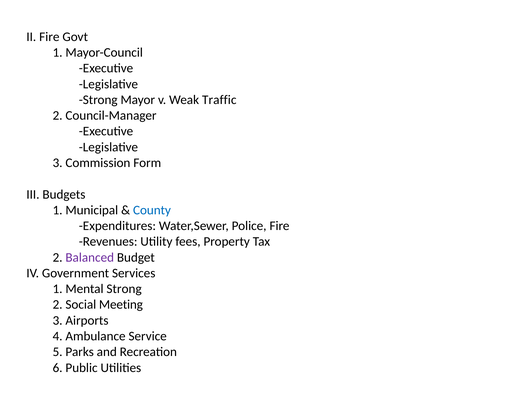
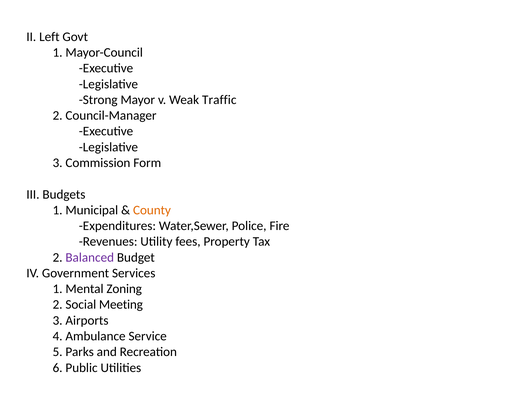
II Fire: Fire -> Left (49, 37)
County colour: blue -> orange (152, 210)
Mental Strong: Strong -> Zoning (124, 289)
